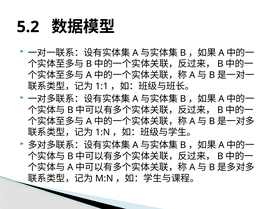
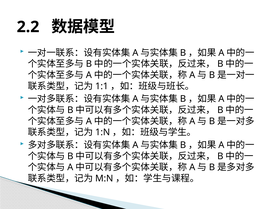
5.2: 5.2 -> 2.2 (28, 27)
